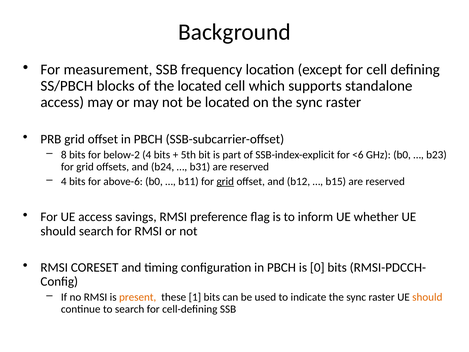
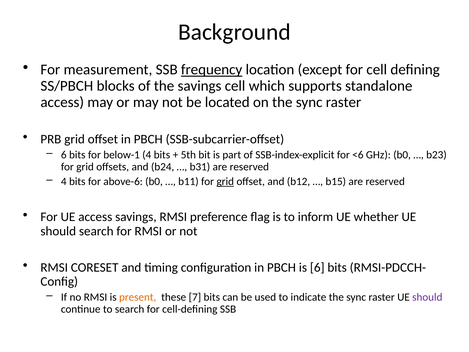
frequency underline: none -> present (212, 70)
the located: located -> savings (199, 86)
8: 8 -> 6 (64, 155)
below-2: below-2 -> below-1 (122, 155)
is 0: 0 -> 6 (317, 267)
1: 1 -> 7 (195, 297)
should colour: orange -> purple (427, 297)
